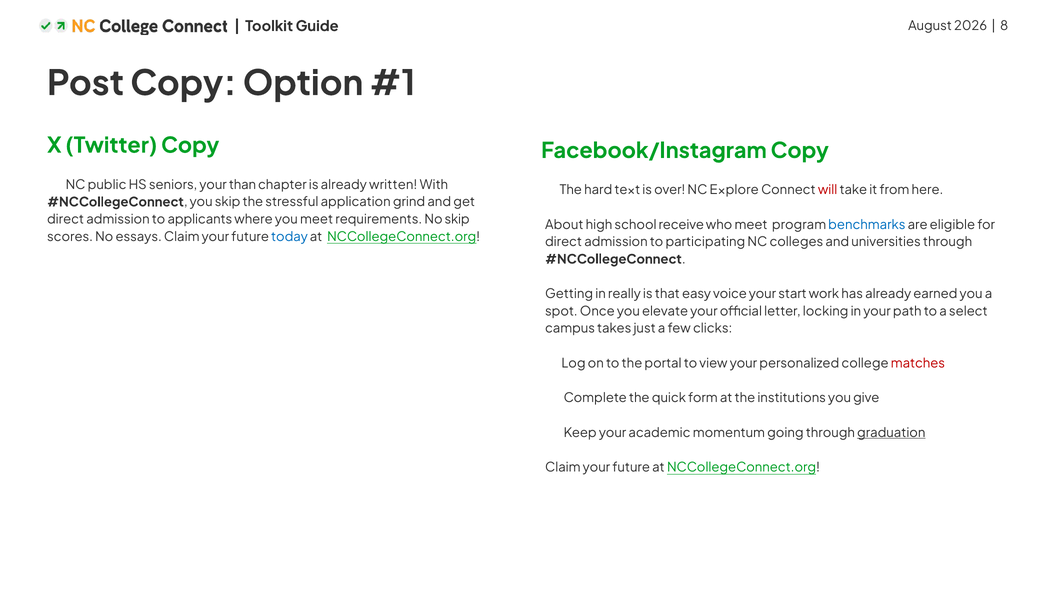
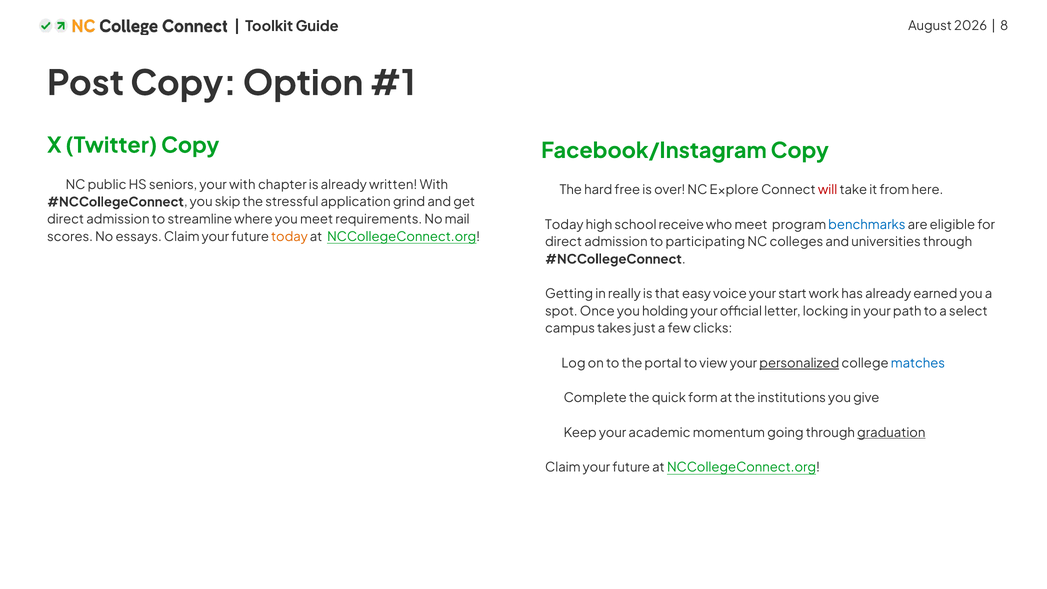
your than: than -> with (242, 185)
text: text -> free (627, 190)
applicants: applicants -> streamline (200, 219)
No skip: skip -> mail (457, 219)
About: About -> Today (564, 225)
today colour: blue -> orange (289, 237)
elevate: elevate -> holding (665, 311)
personalized underline: none -> present (799, 363)
matches colour: red -> blue (918, 363)
